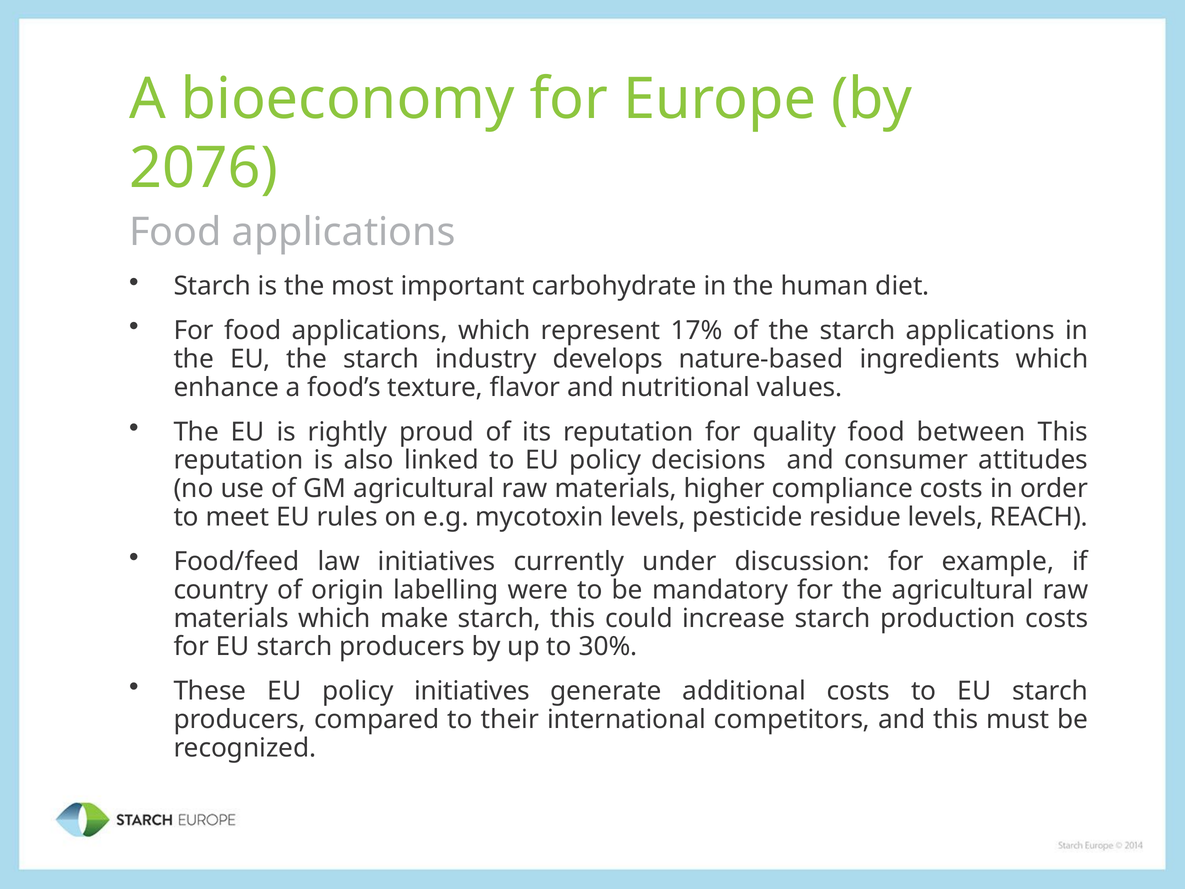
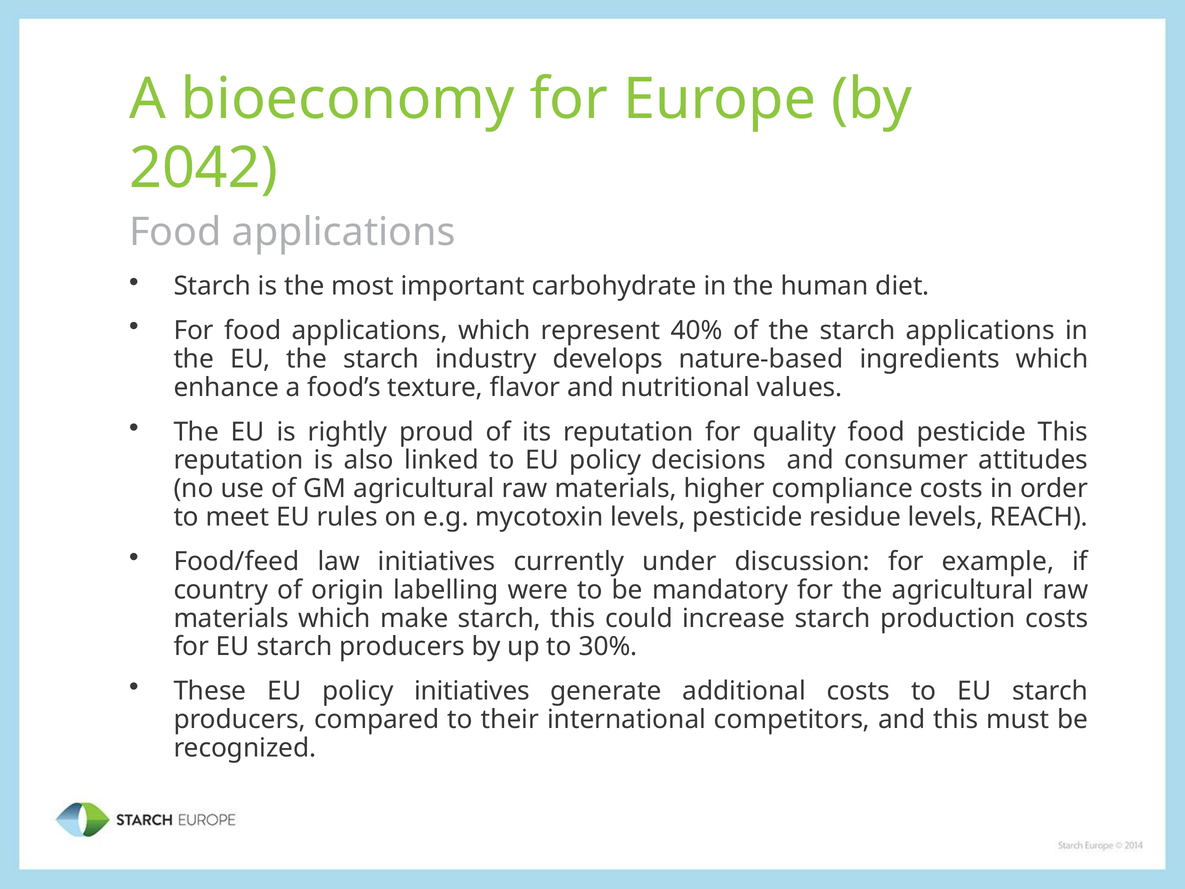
2076: 2076 -> 2042 (204, 168)
17%: 17% -> 40% (697, 331)
food between: between -> pesticide (971, 432)
